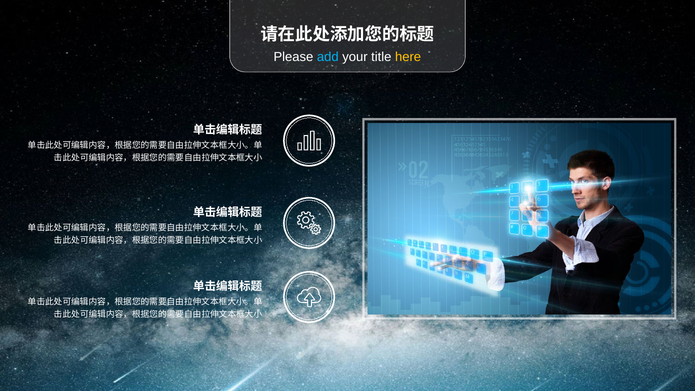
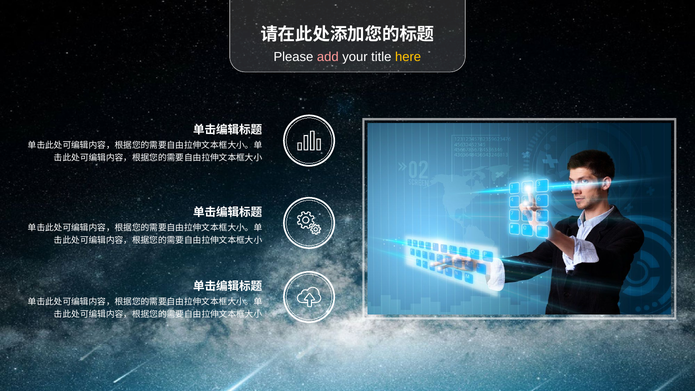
add colour: light blue -> pink (328, 57)
